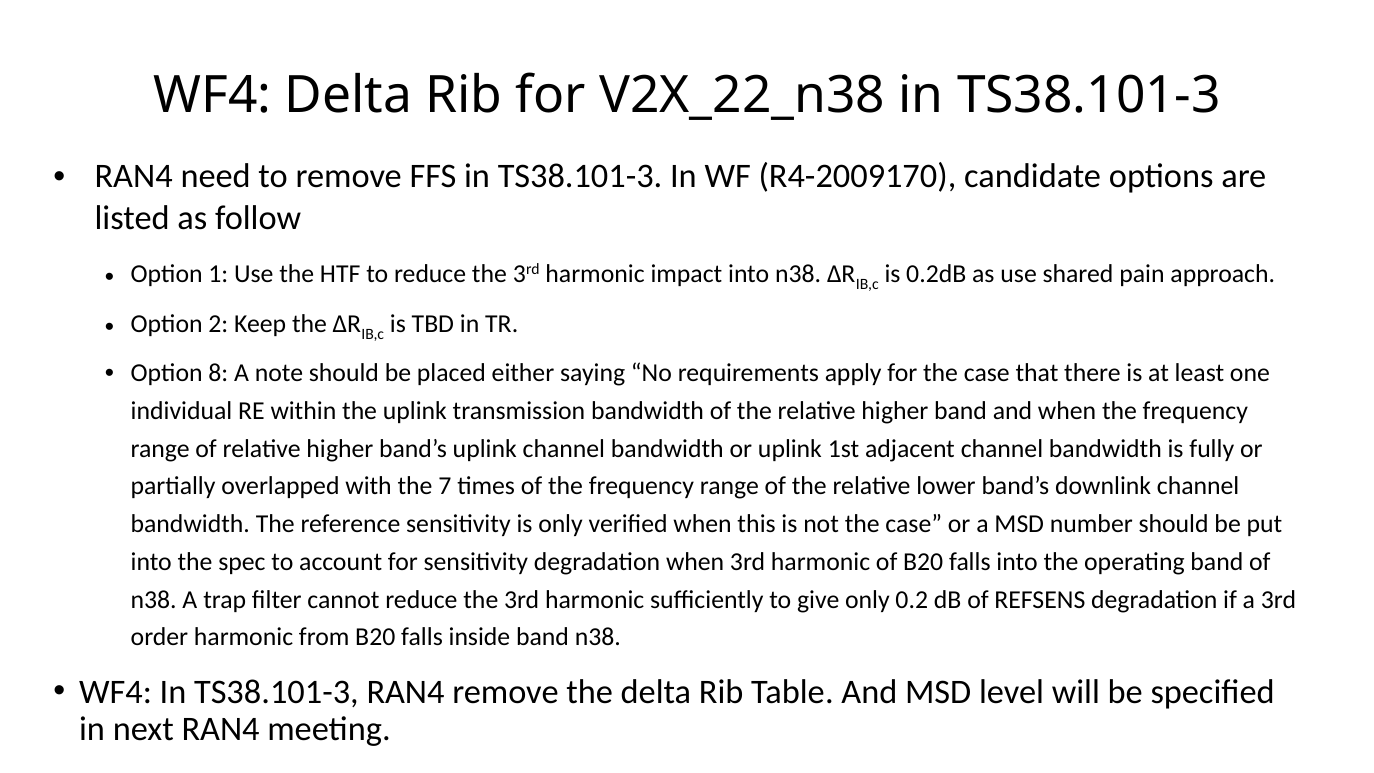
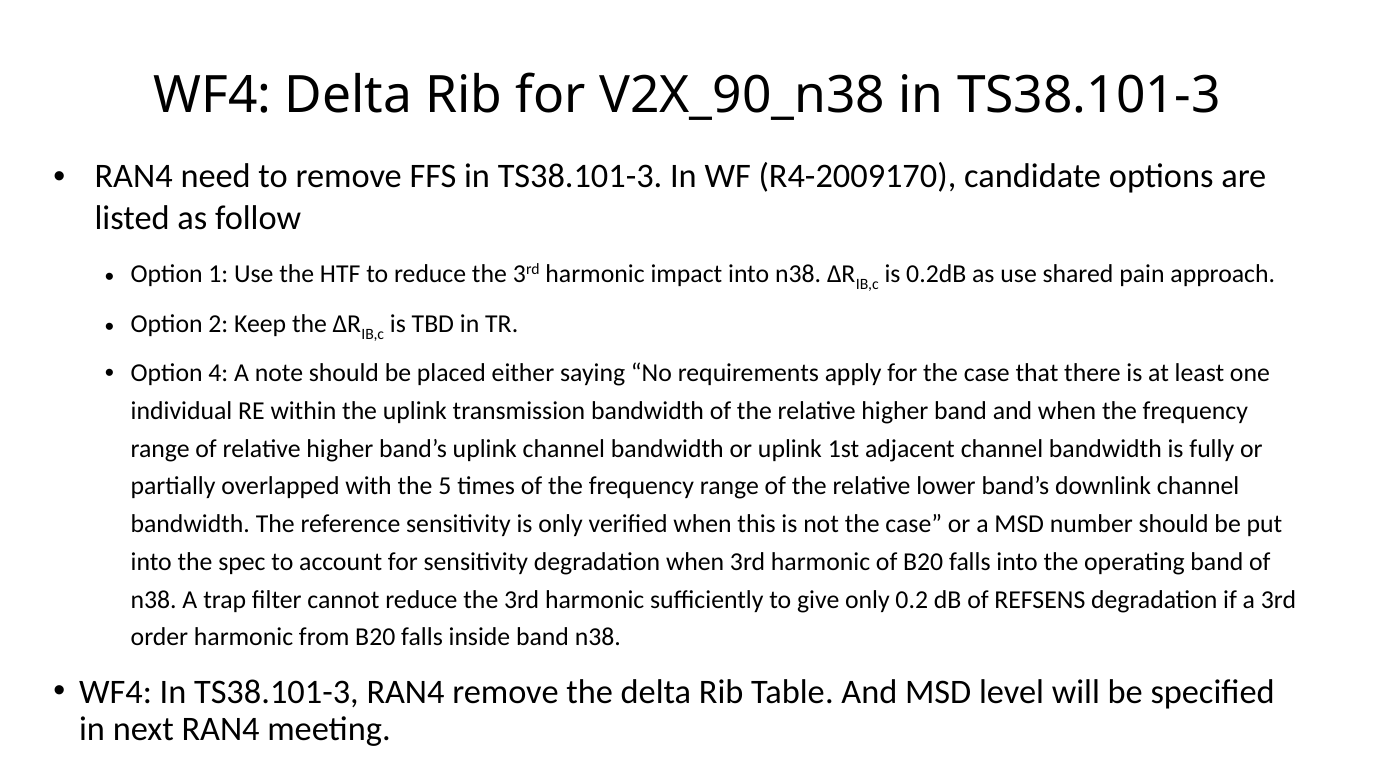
V2X_22_n38: V2X_22_n38 -> V2X_90_n38 (742, 96)
8: 8 -> 4 (218, 373)
7: 7 -> 5 (445, 486)
